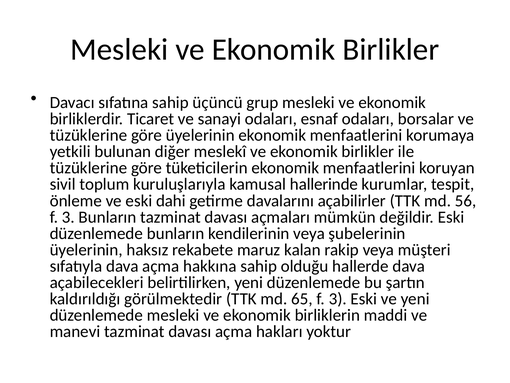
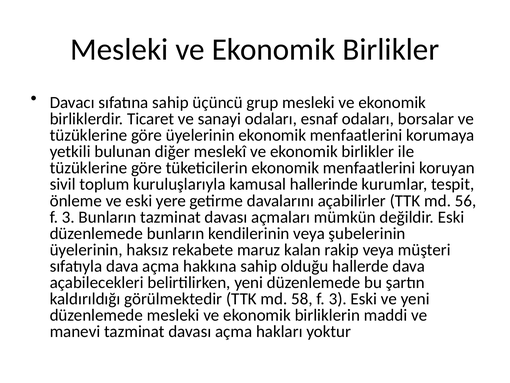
dahi: dahi -> yere (171, 200)
65: 65 -> 58 (302, 298)
